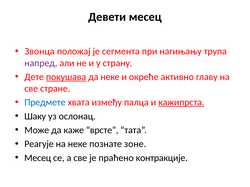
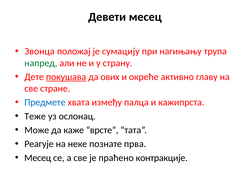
сегмента: сегмента -> сумацију (121, 52)
напред colour: purple -> green (41, 63)
да неке: неке -> ових (110, 77)
кажипрста underline: present -> none (181, 103)
Шаку: Шаку -> Теже (35, 117)
зоне: зоне -> прва (135, 144)
